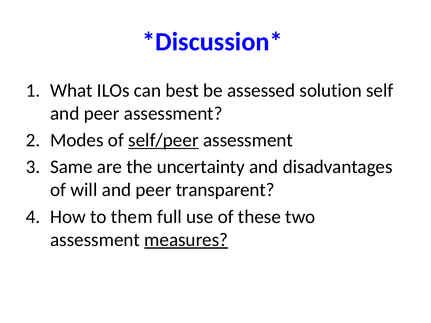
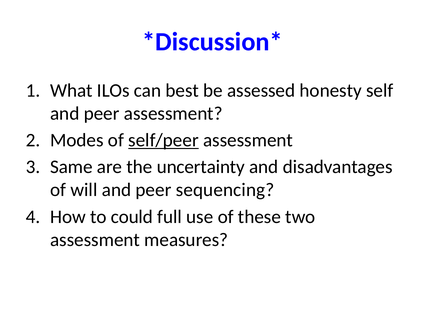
solution: solution -> honesty (331, 90)
transparent: transparent -> sequencing (225, 190)
them: them -> could (132, 217)
measures underline: present -> none (186, 240)
